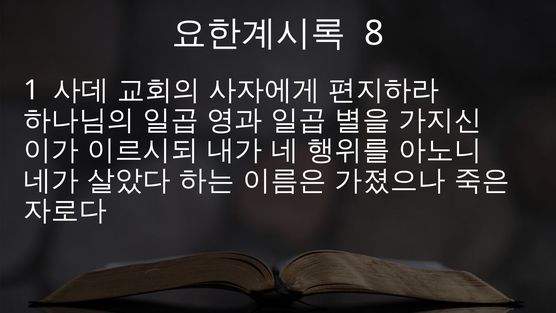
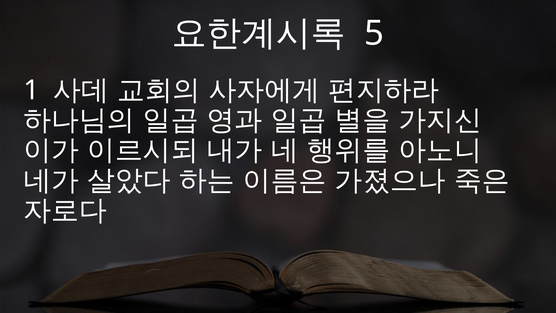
8: 8 -> 5 (374, 33)
